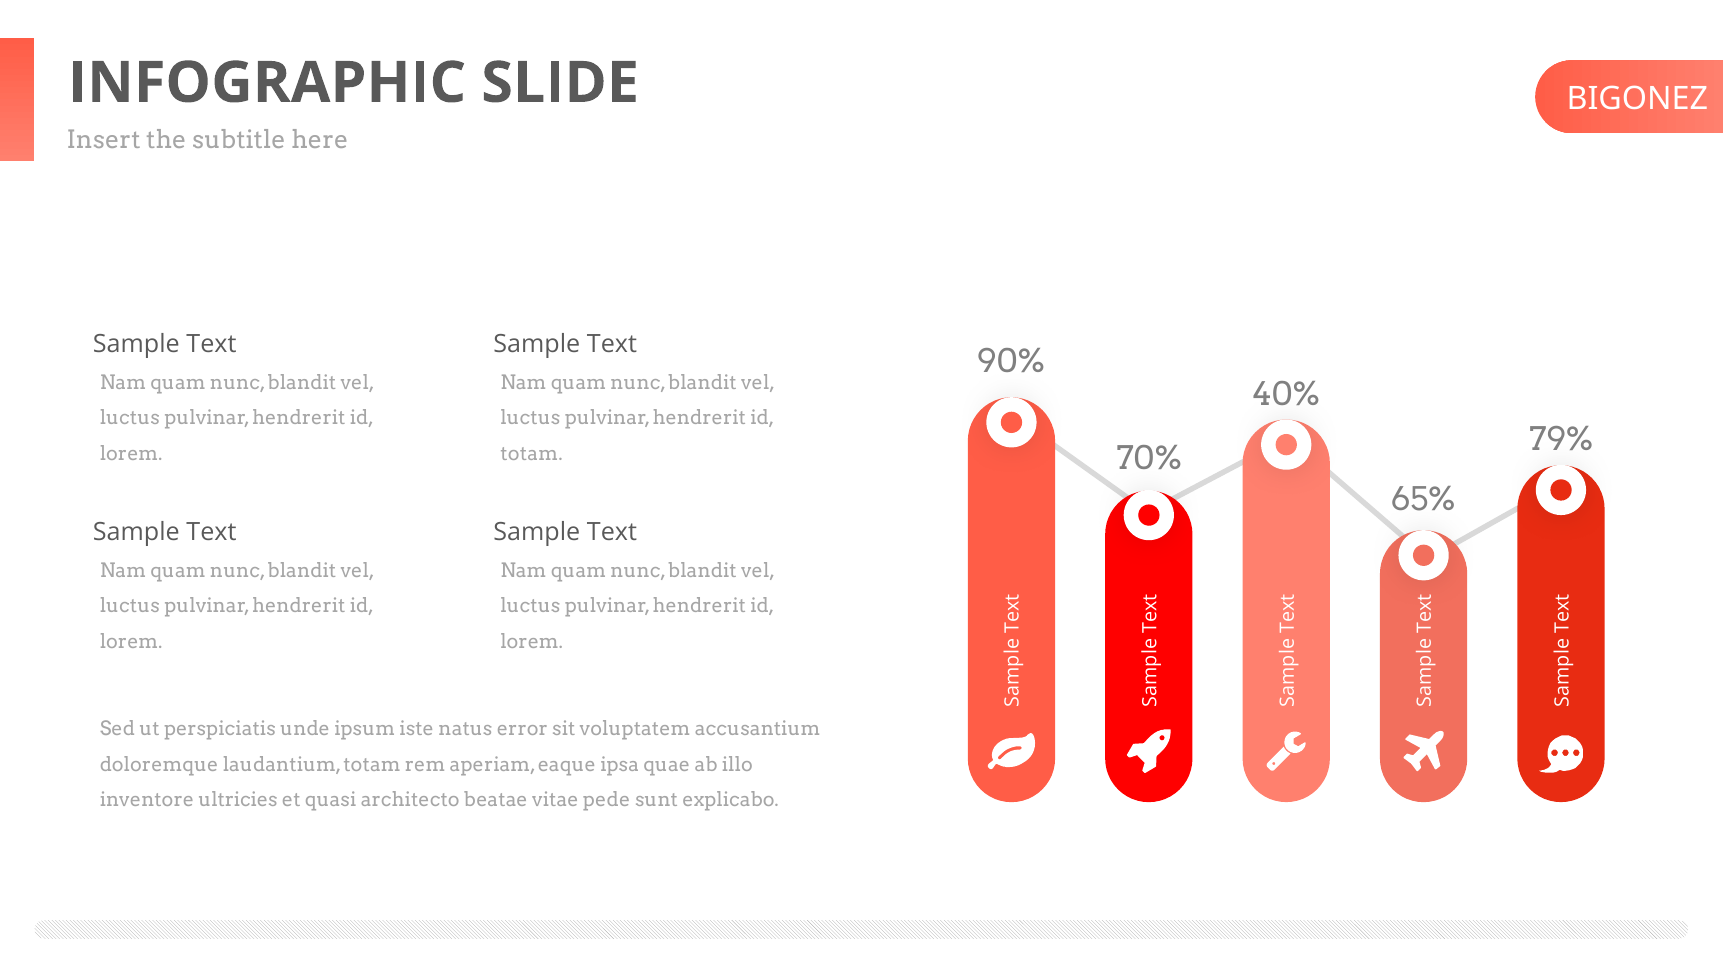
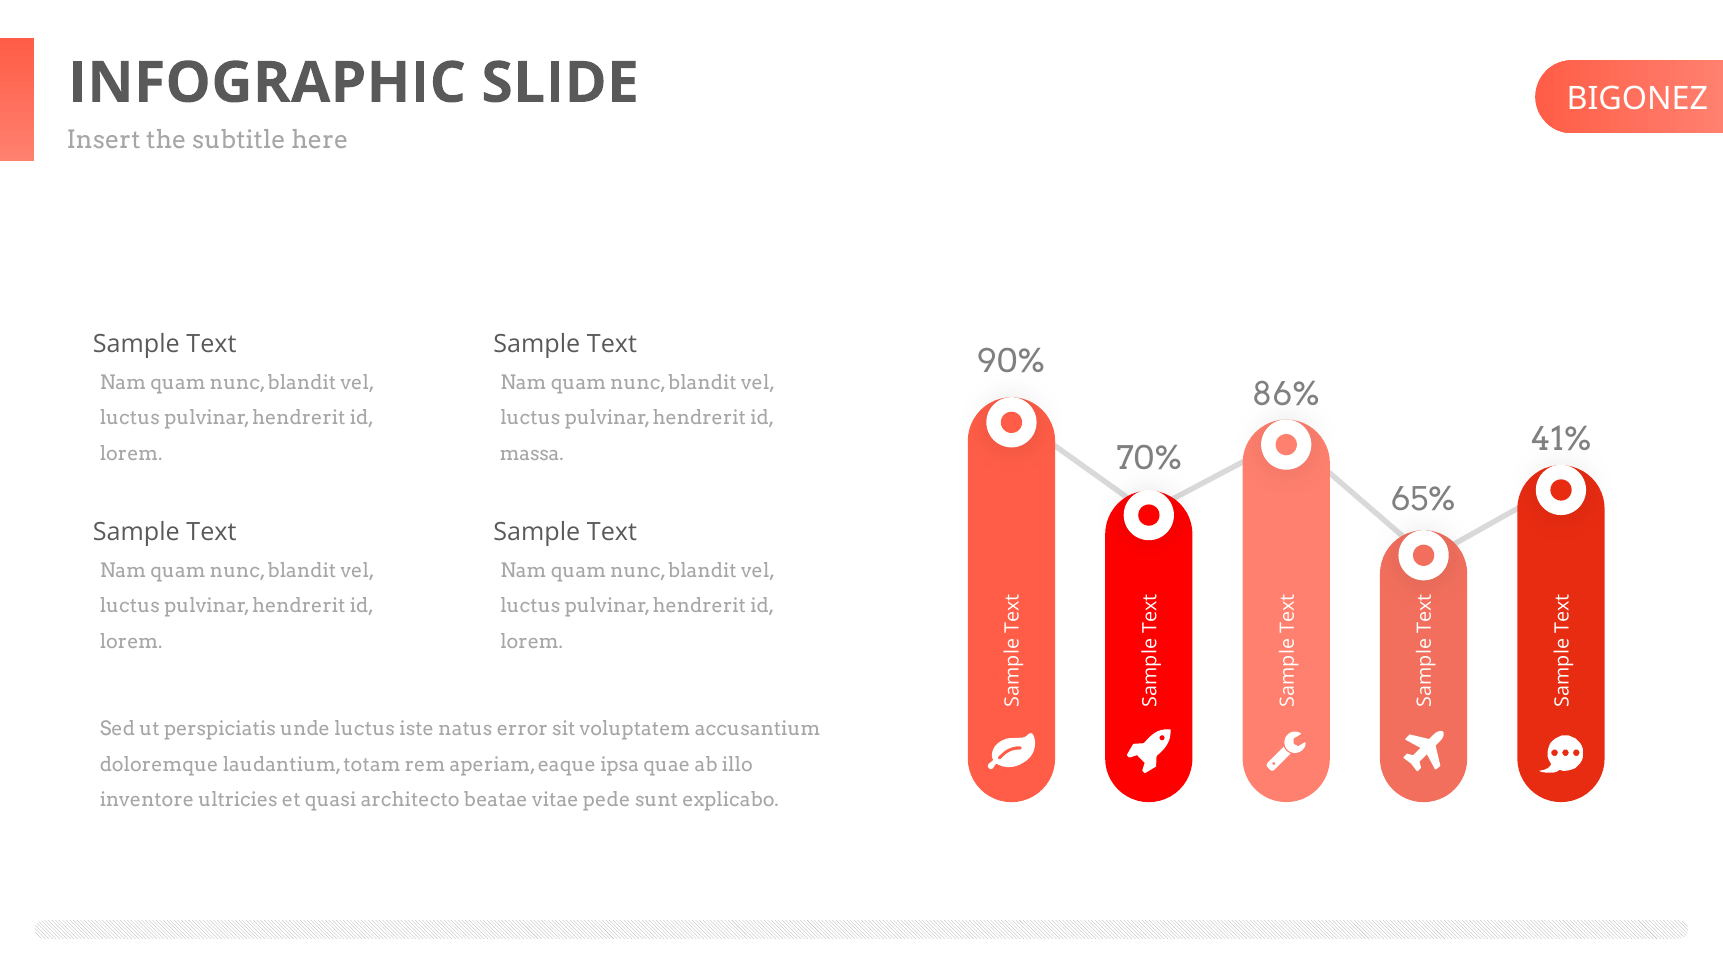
40%: 40% -> 86% (1286, 395)
79%: 79% -> 41% (1561, 440)
totam: totam -> massa (532, 454)
unde ipsum: ipsum -> luctus (365, 729)
